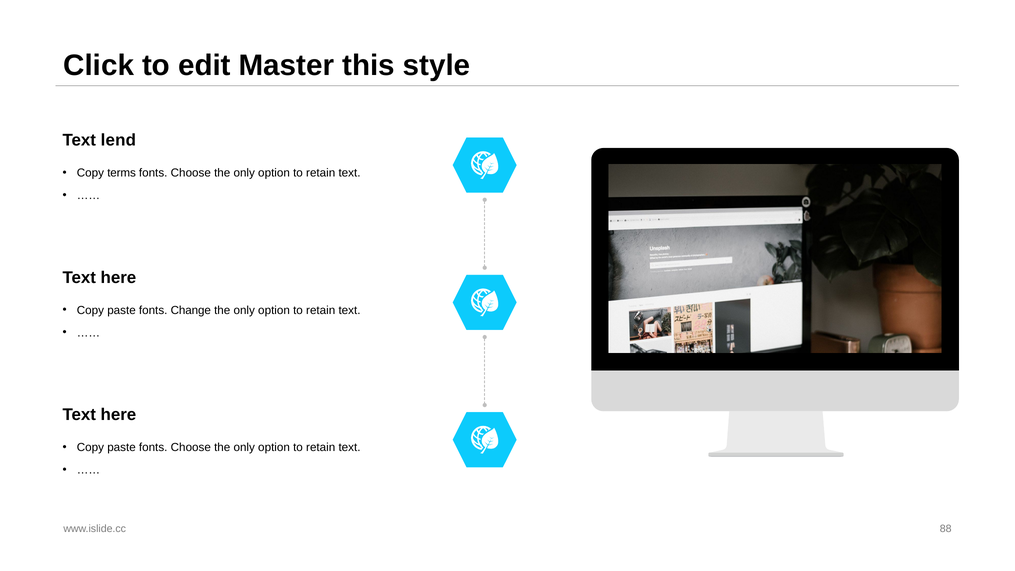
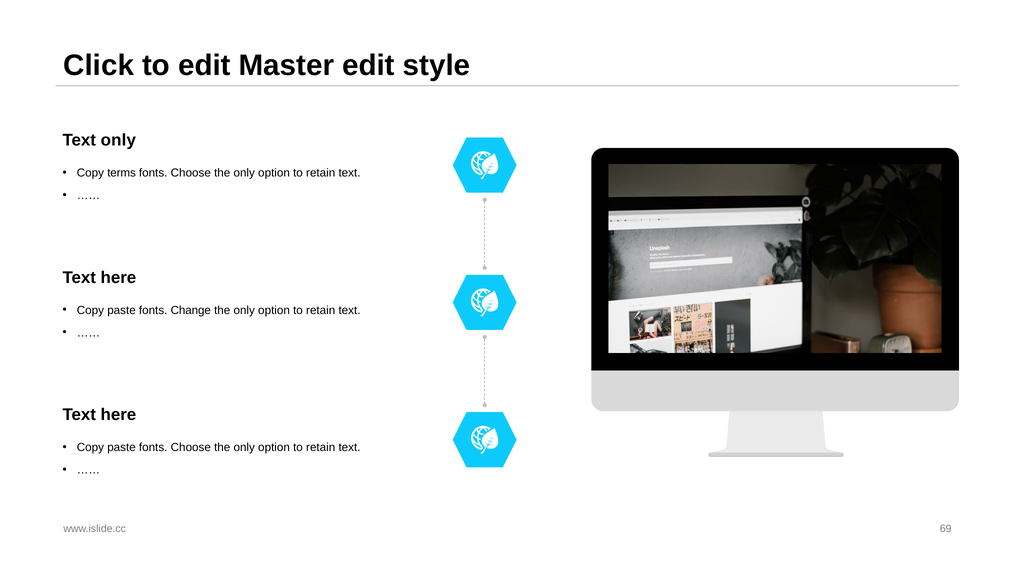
Master this: this -> edit (369, 66)
Text lend: lend -> only (118, 140)
88: 88 -> 69 (946, 529)
